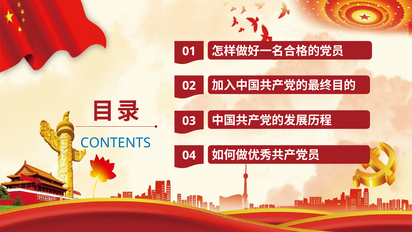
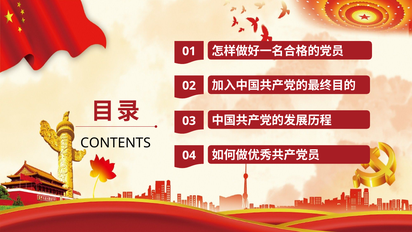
CONTENTS colour: blue -> black (116, 143)
